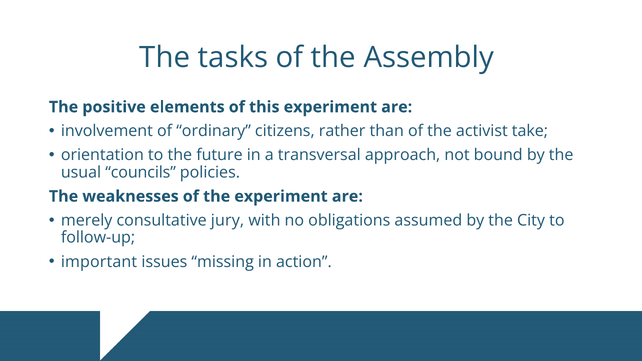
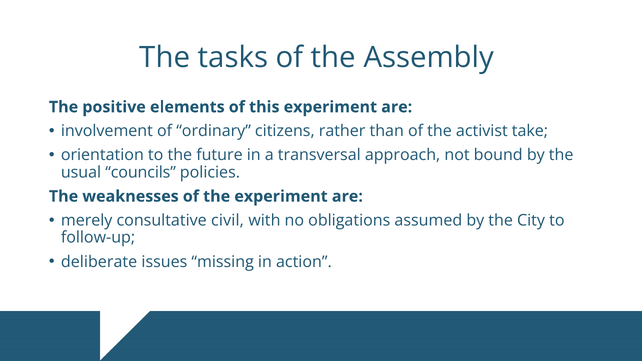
jury: jury -> civil (227, 220)
important: important -> deliberate (99, 262)
